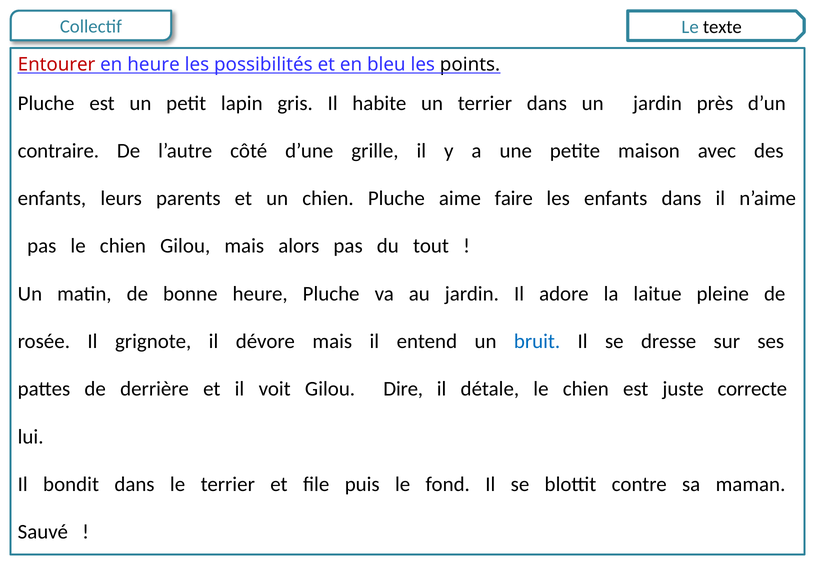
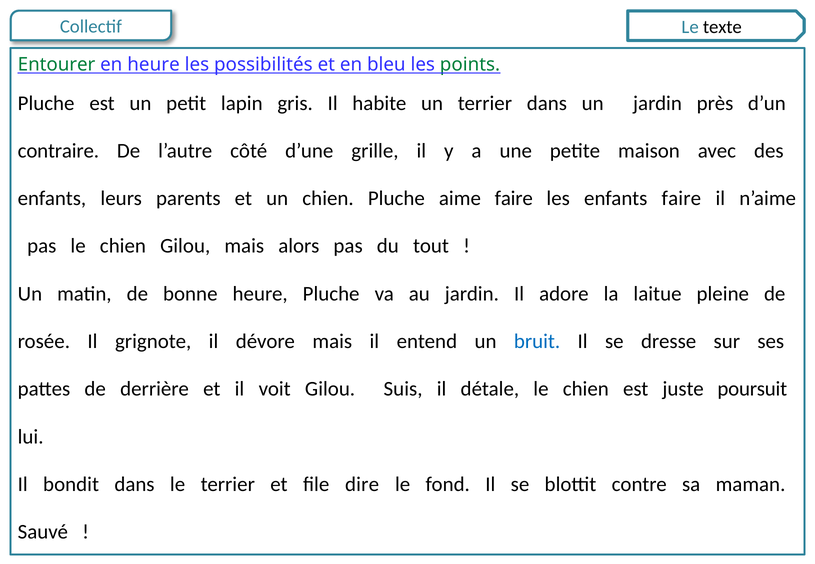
Entourer colour: red -> green (57, 64)
points colour: black -> green (470, 64)
enfants dans: dans -> faire (681, 199)
Dire: Dire -> Suis (403, 389)
correcte: correcte -> poursuit (752, 389)
puis: puis -> dire (362, 485)
